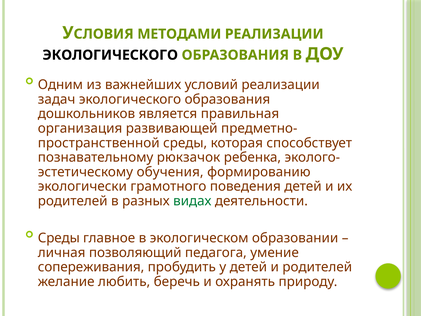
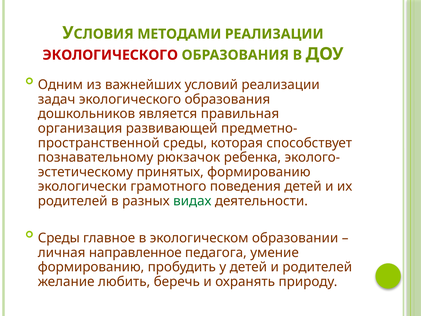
ЭКОЛОГИЧЕСКОГО colour: black -> red (110, 55)
обучения: обучения -> принятых (170, 172)
позволяющий: позволяющий -> направленное (135, 252)
сопереживания: сопереживания -> формированию (91, 267)
